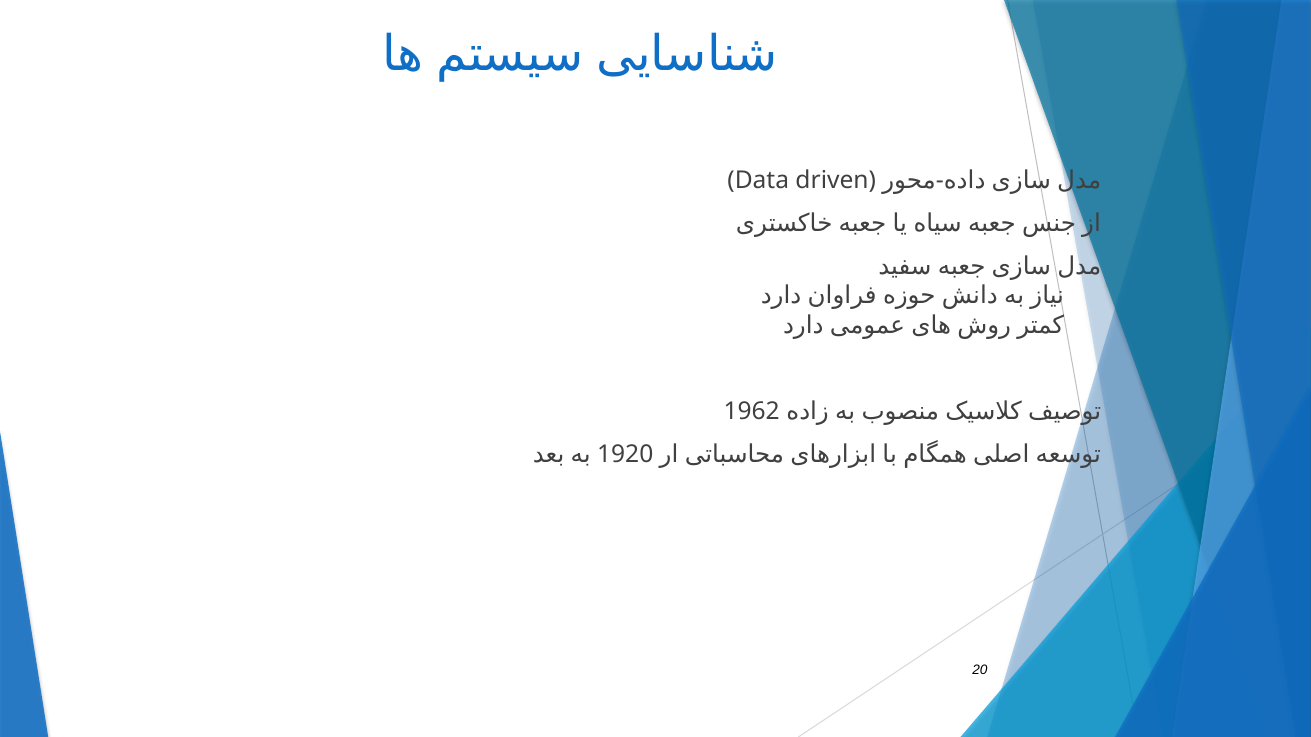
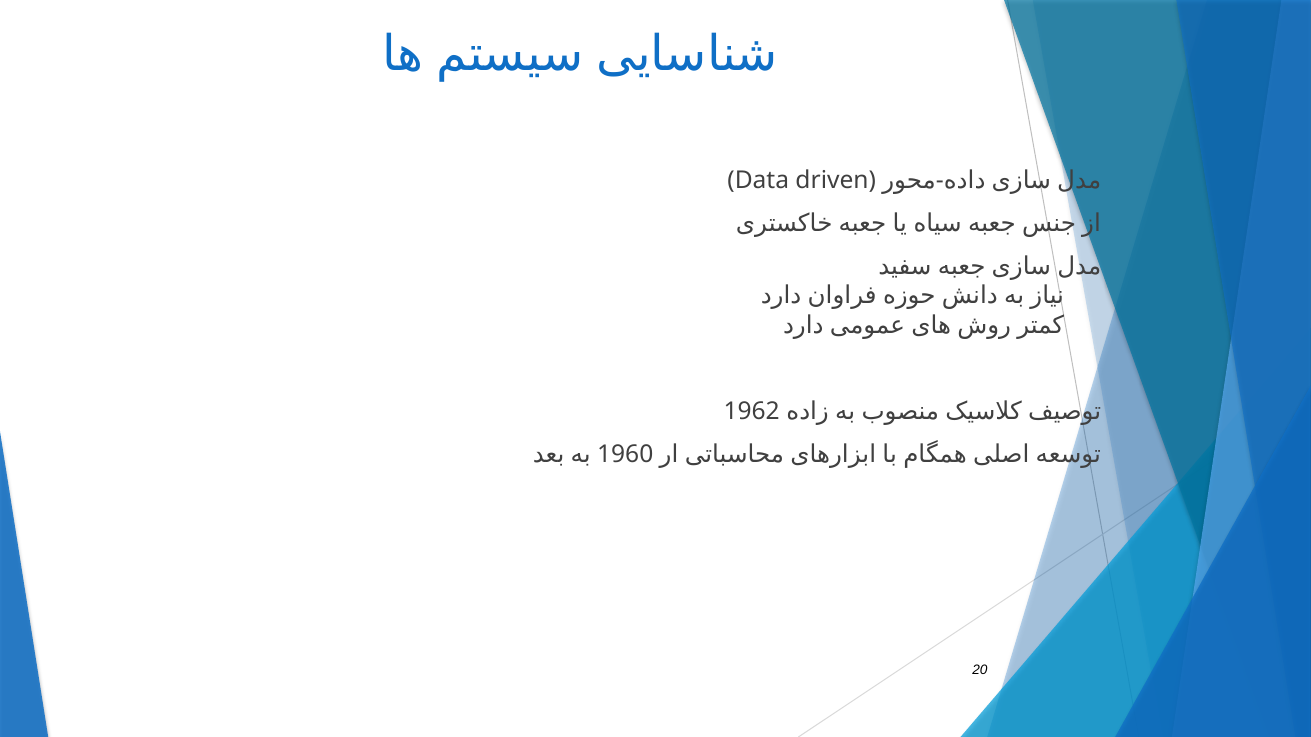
1920: 1920 -> 1960 (625, 455)
